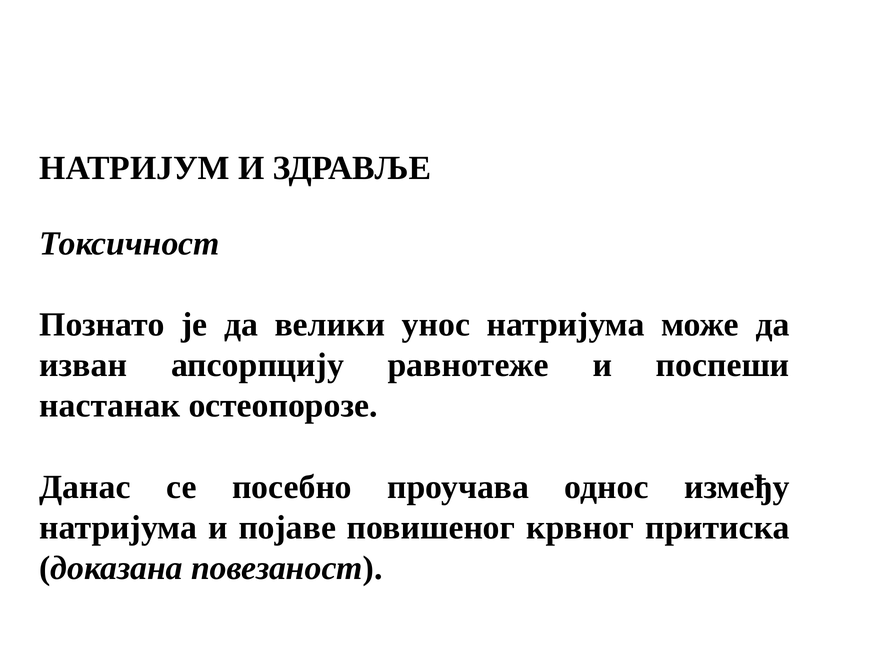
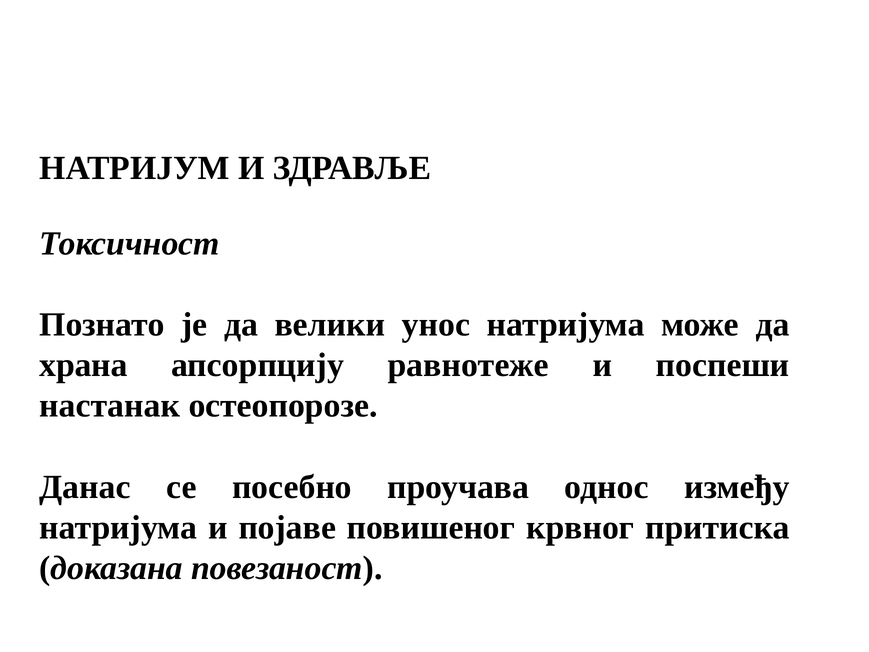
изван: изван -> храна (83, 365)
